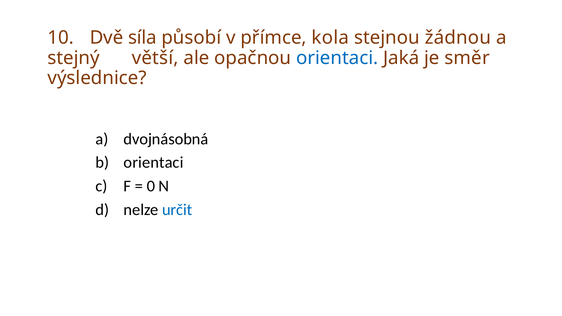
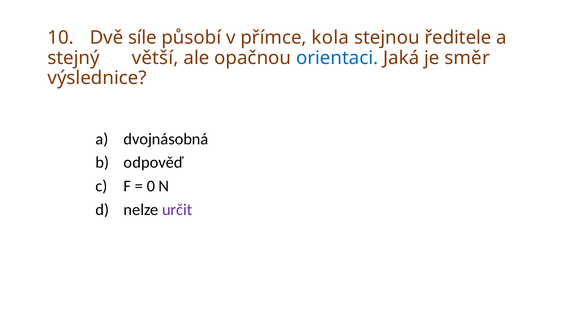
síla: síla -> síle (142, 38)
žádnou: žádnou -> ředitele (458, 38)
orientaci: orientaci -> odpověď (154, 163)
určit colour: blue -> purple (177, 210)
